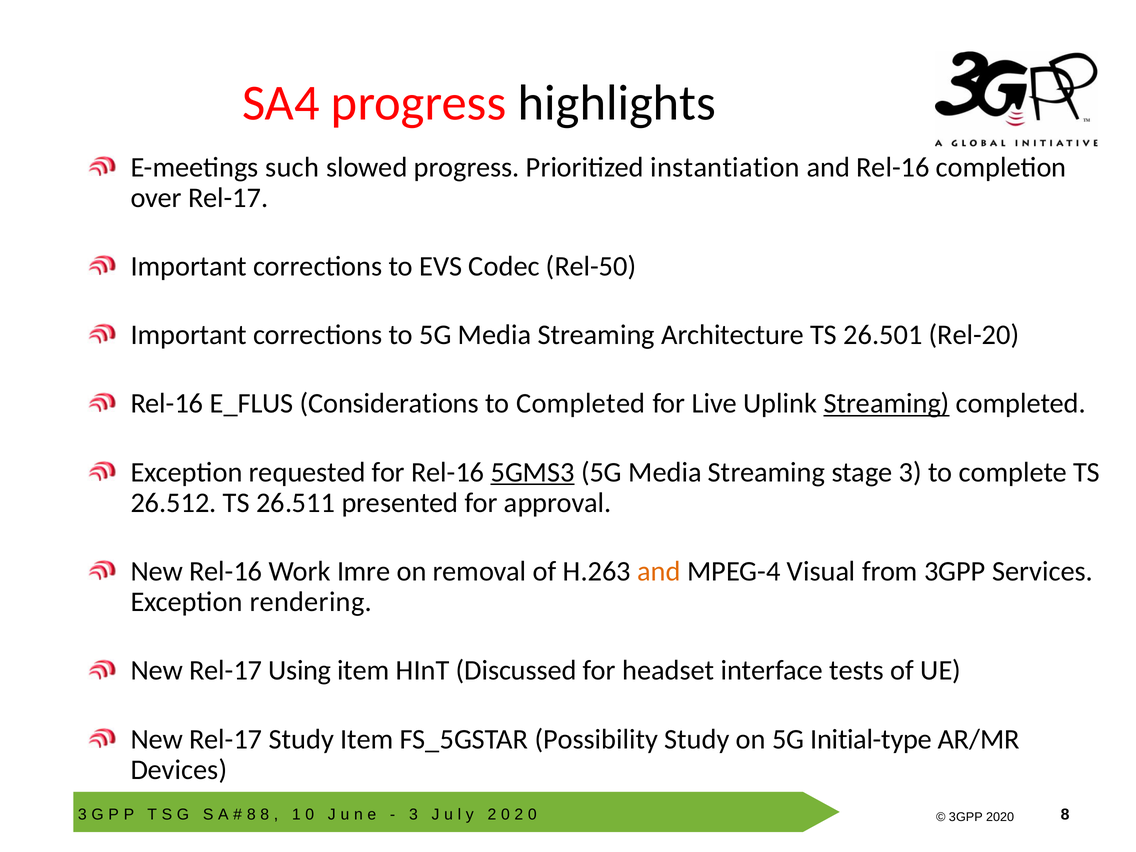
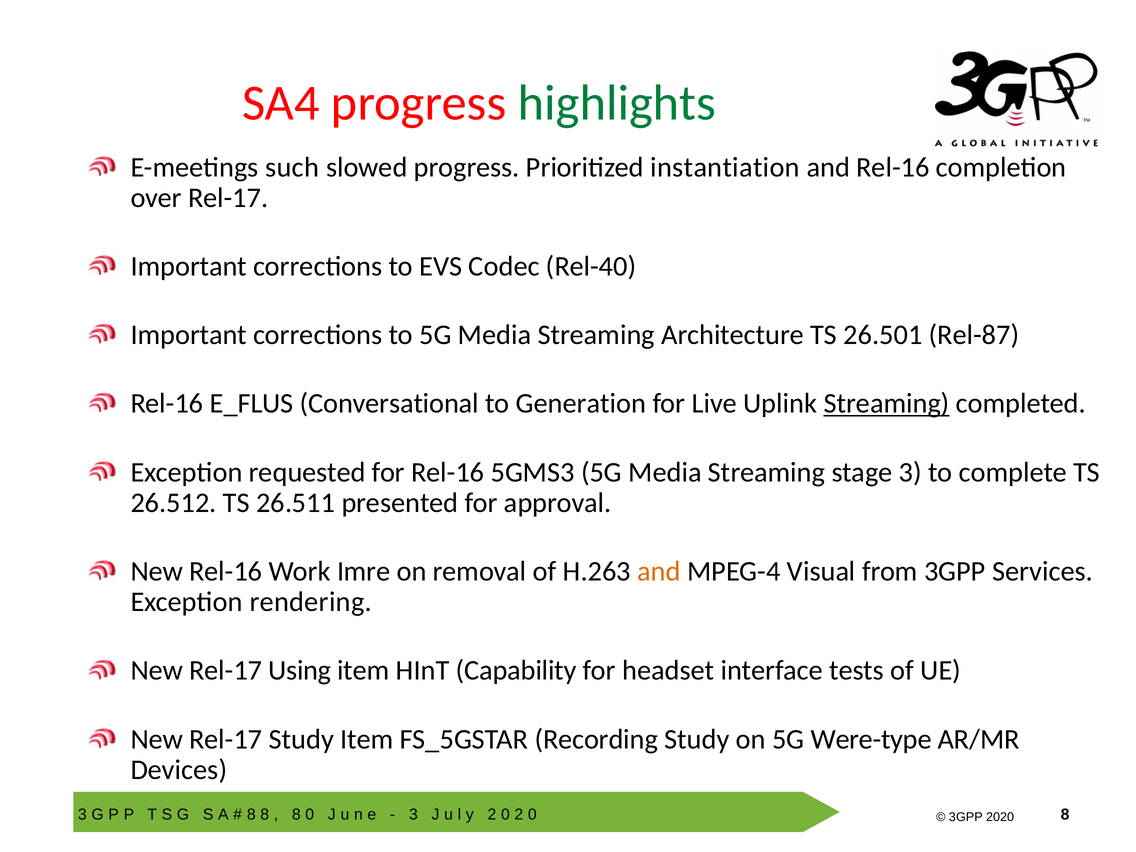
highlights colour: black -> green (617, 103)
Rel-50: Rel-50 -> Rel-40 (591, 266)
Rel-20: Rel-20 -> Rel-87 (974, 335)
Considerations: Considerations -> Conversational (389, 404)
to Completed: Completed -> Generation (581, 404)
5GMS3 underline: present -> none (533, 472)
Discussed: Discussed -> Capability (516, 671)
Possibility: Possibility -> Recording (596, 739)
Initial-type: Initial-type -> Were-type (871, 739)
1: 1 -> 8 (296, 815)
